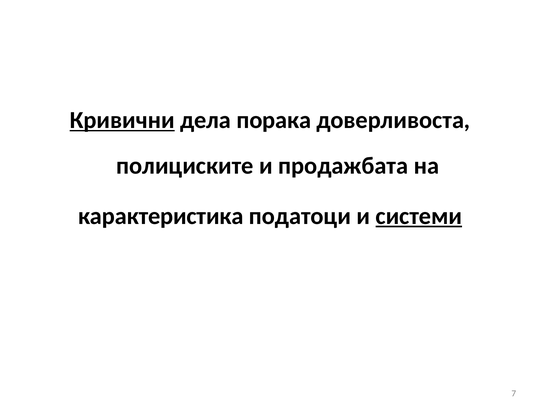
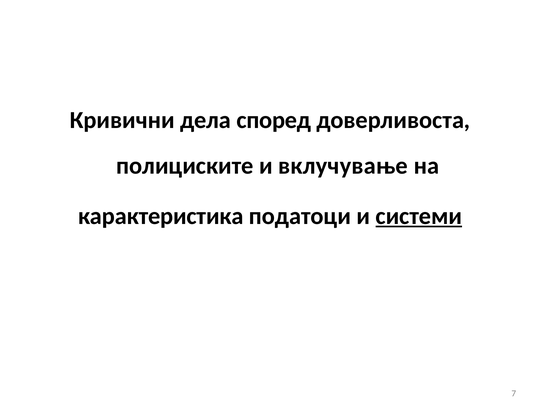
Кривични underline: present -> none (122, 120)
порака: порака -> според (274, 120)
продажбата: продажбата -> вклучување (343, 166)
